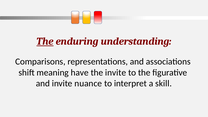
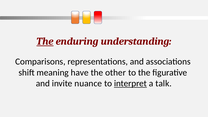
the invite: invite -> other (116, 73)
interpret underline: none -> present (130, 83)
skill: skill -> talk (164, 83)
